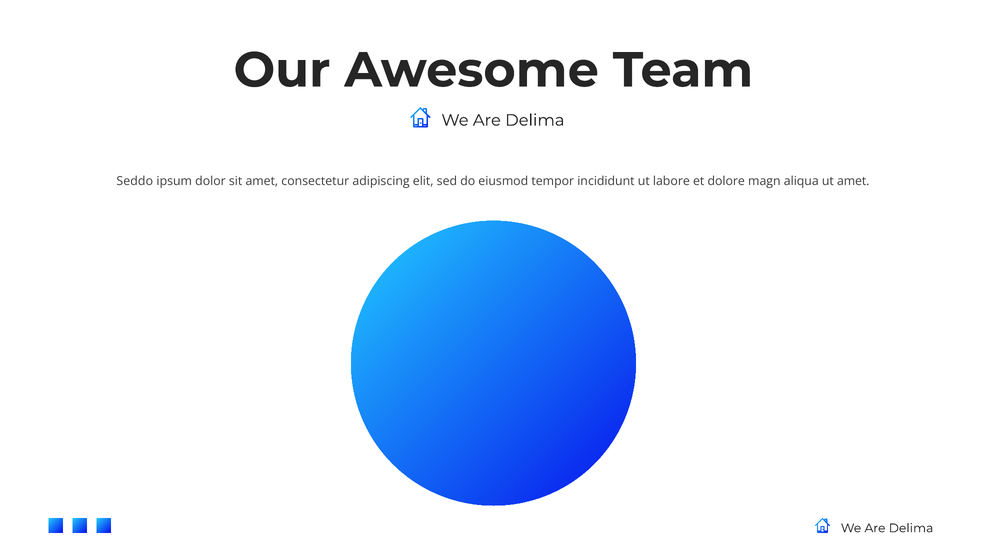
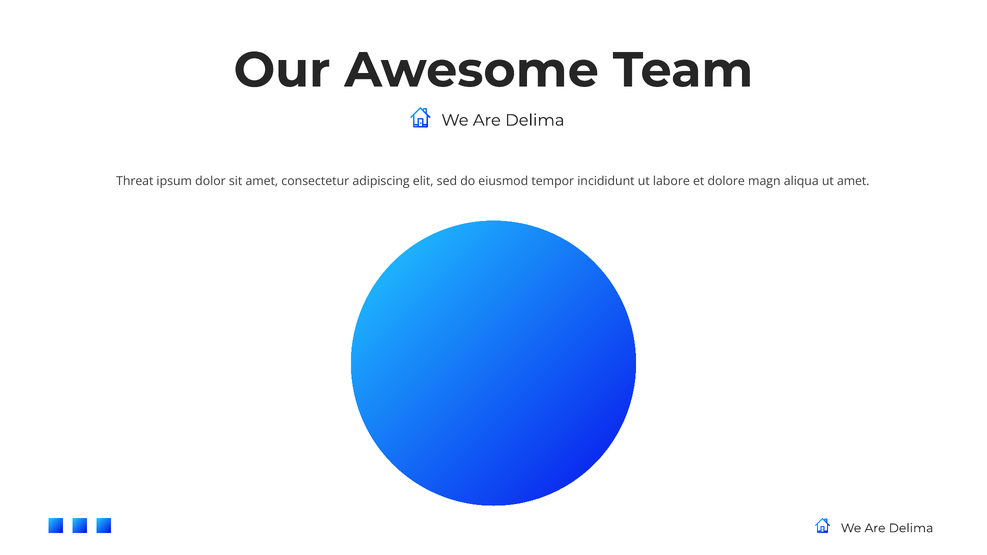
Seddo: Seddo -> Threat (135, 181)
